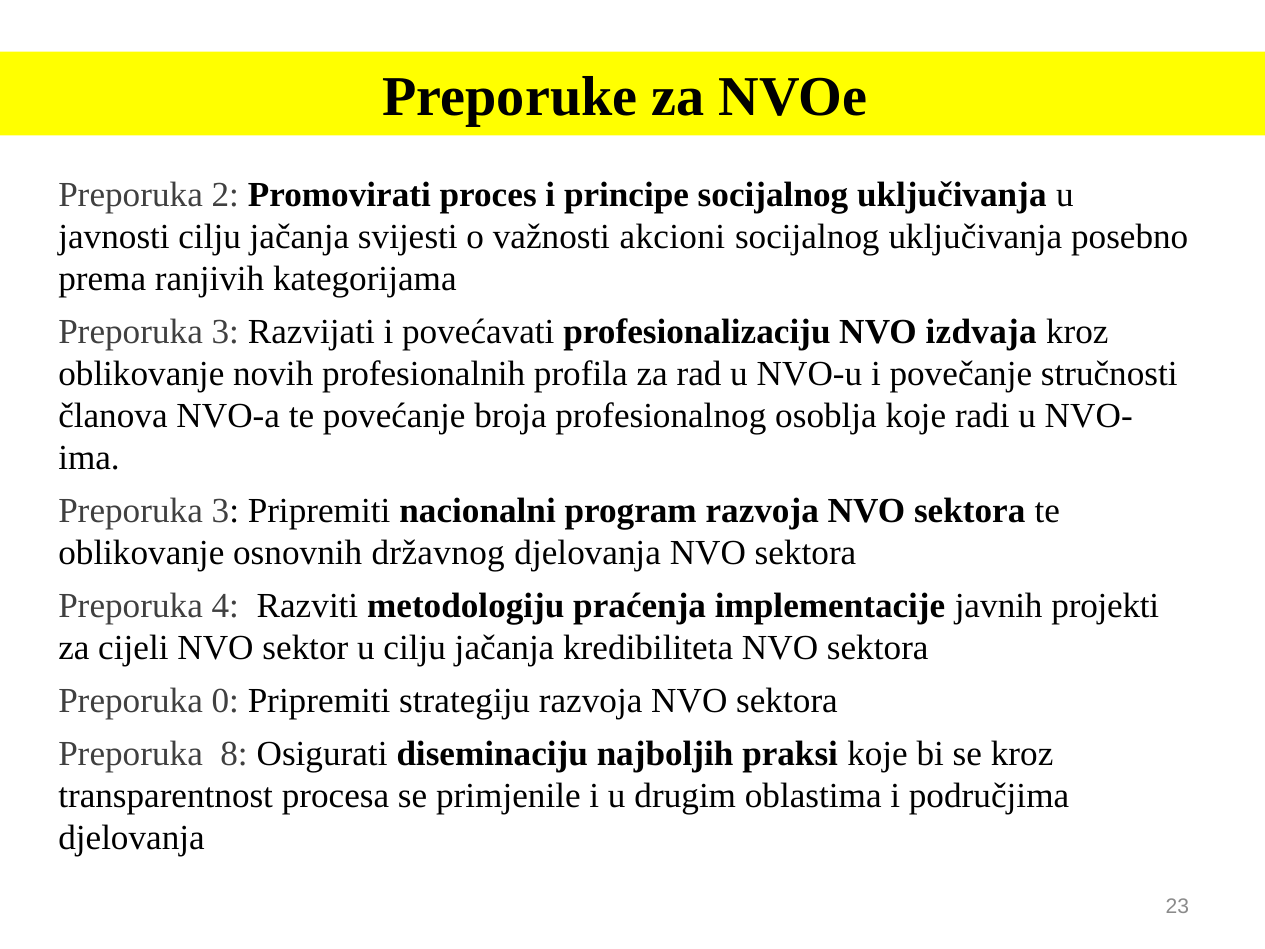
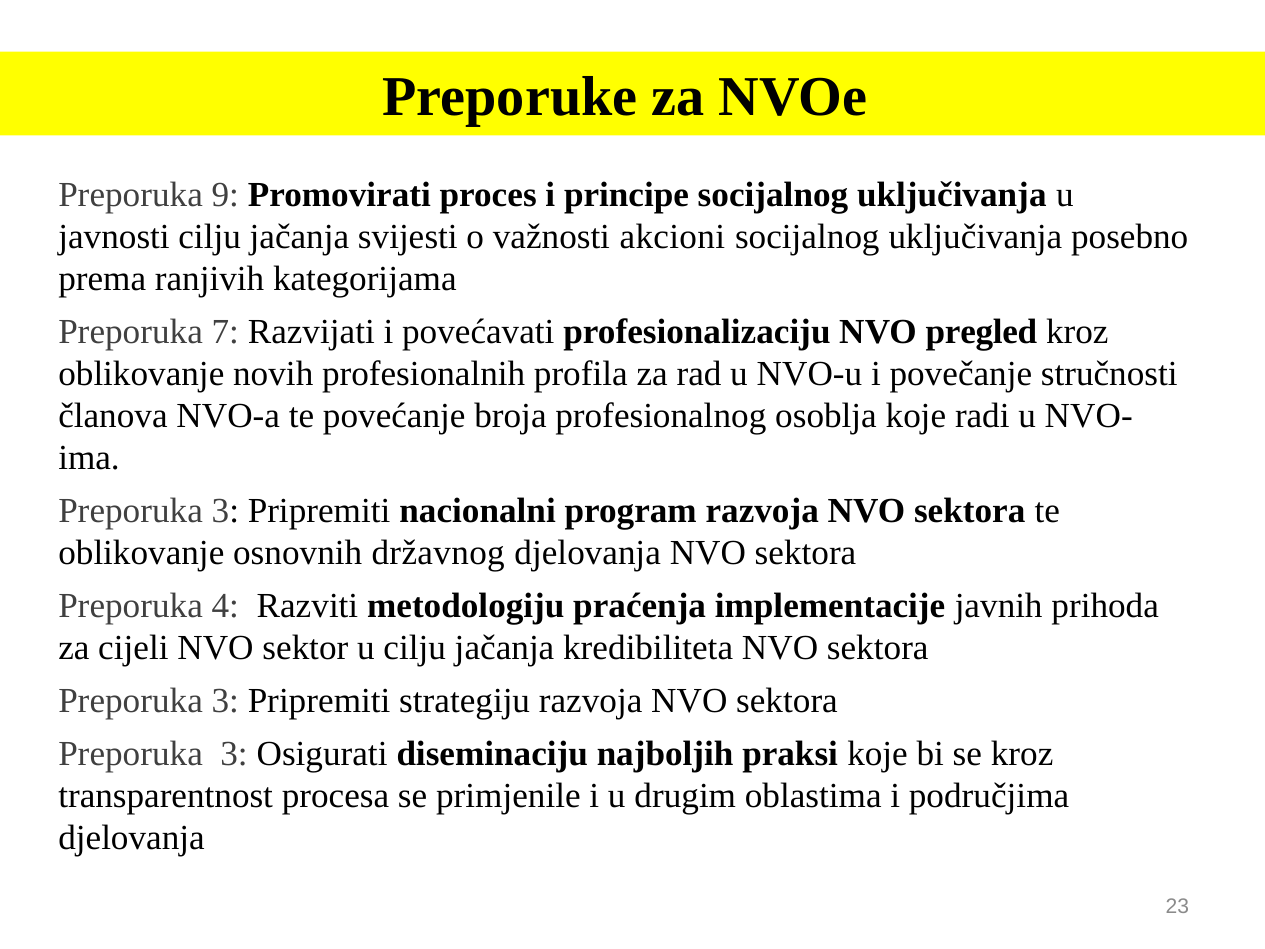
2: 2 -> 9 (225, 194)
3: 3 -> 7 (225, 331)
izdvaja: izdvaja -> pregled (981, 331)
projekti: projekti -> prihoda (1105, 606)
0: 0 -> 3 (225, 701)
8: 8 -> 3 (234, 753)
